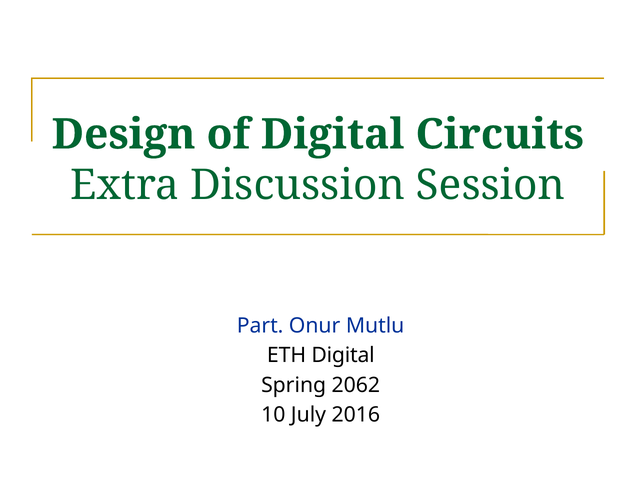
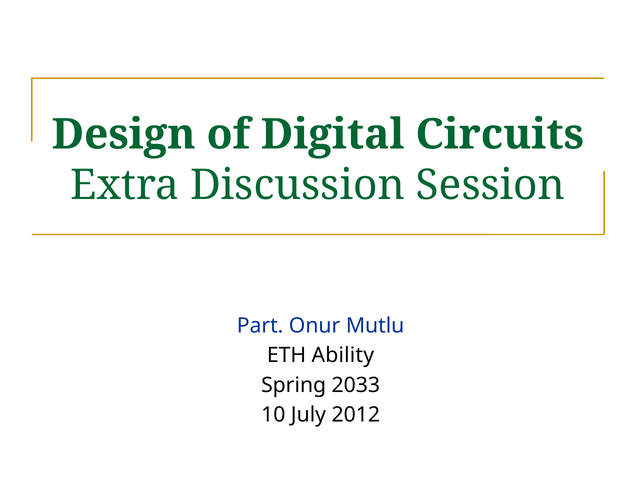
ETH Digital: Digital -> Ability (343, 355)
2062: 2062 -> 2033 (356, 385)
2016: 2016 -> 2012 (356, 415)
